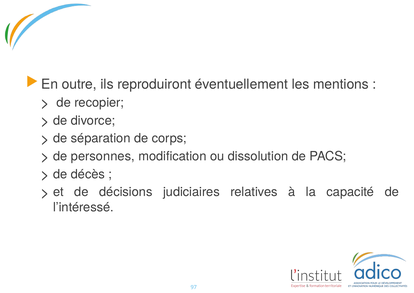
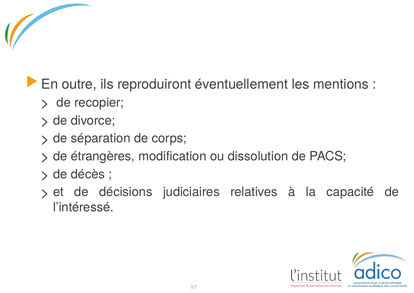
personnes: personnes -> étrangères (103, 156)
